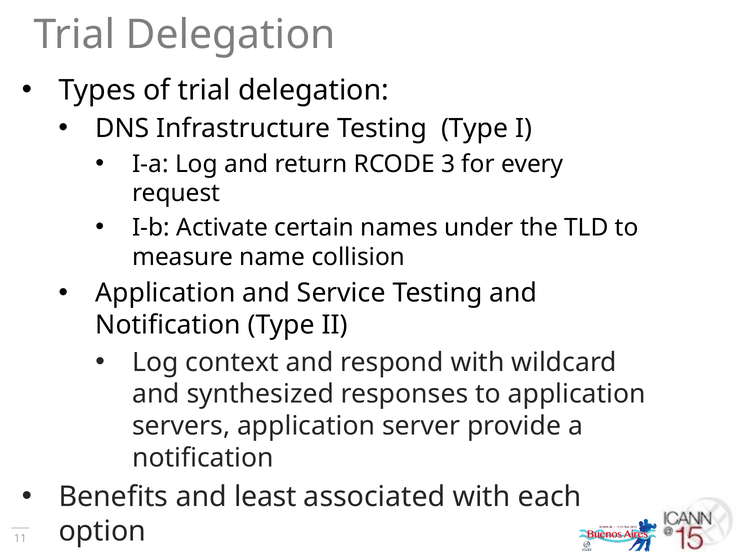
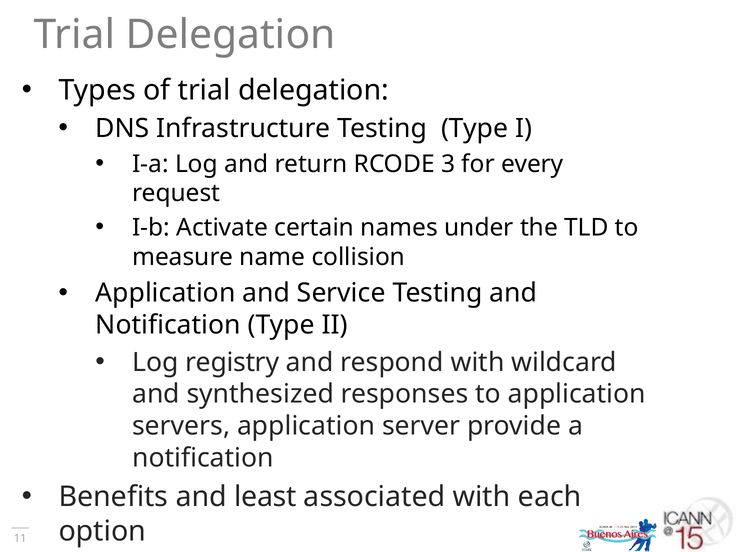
context: context -> registry (232, 362)
